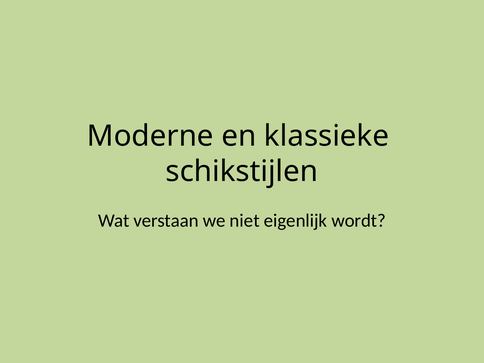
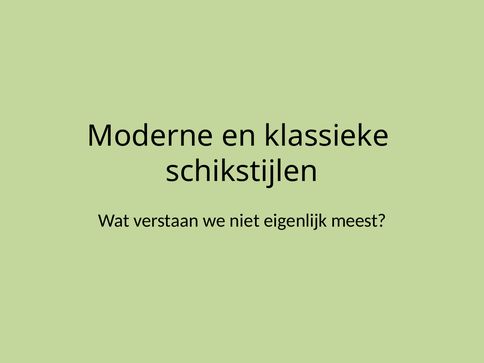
wordt: wordt -> meest (359, 221)
